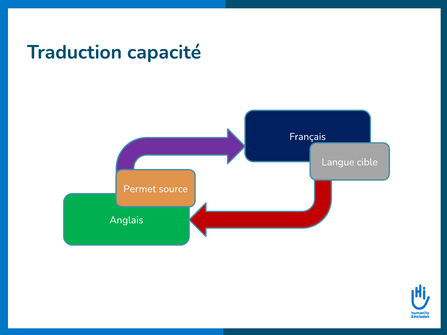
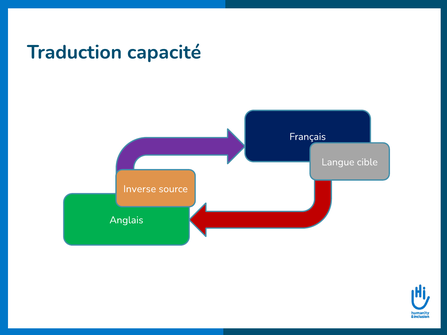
Permet: Permet -> Inverse (140, 189)
